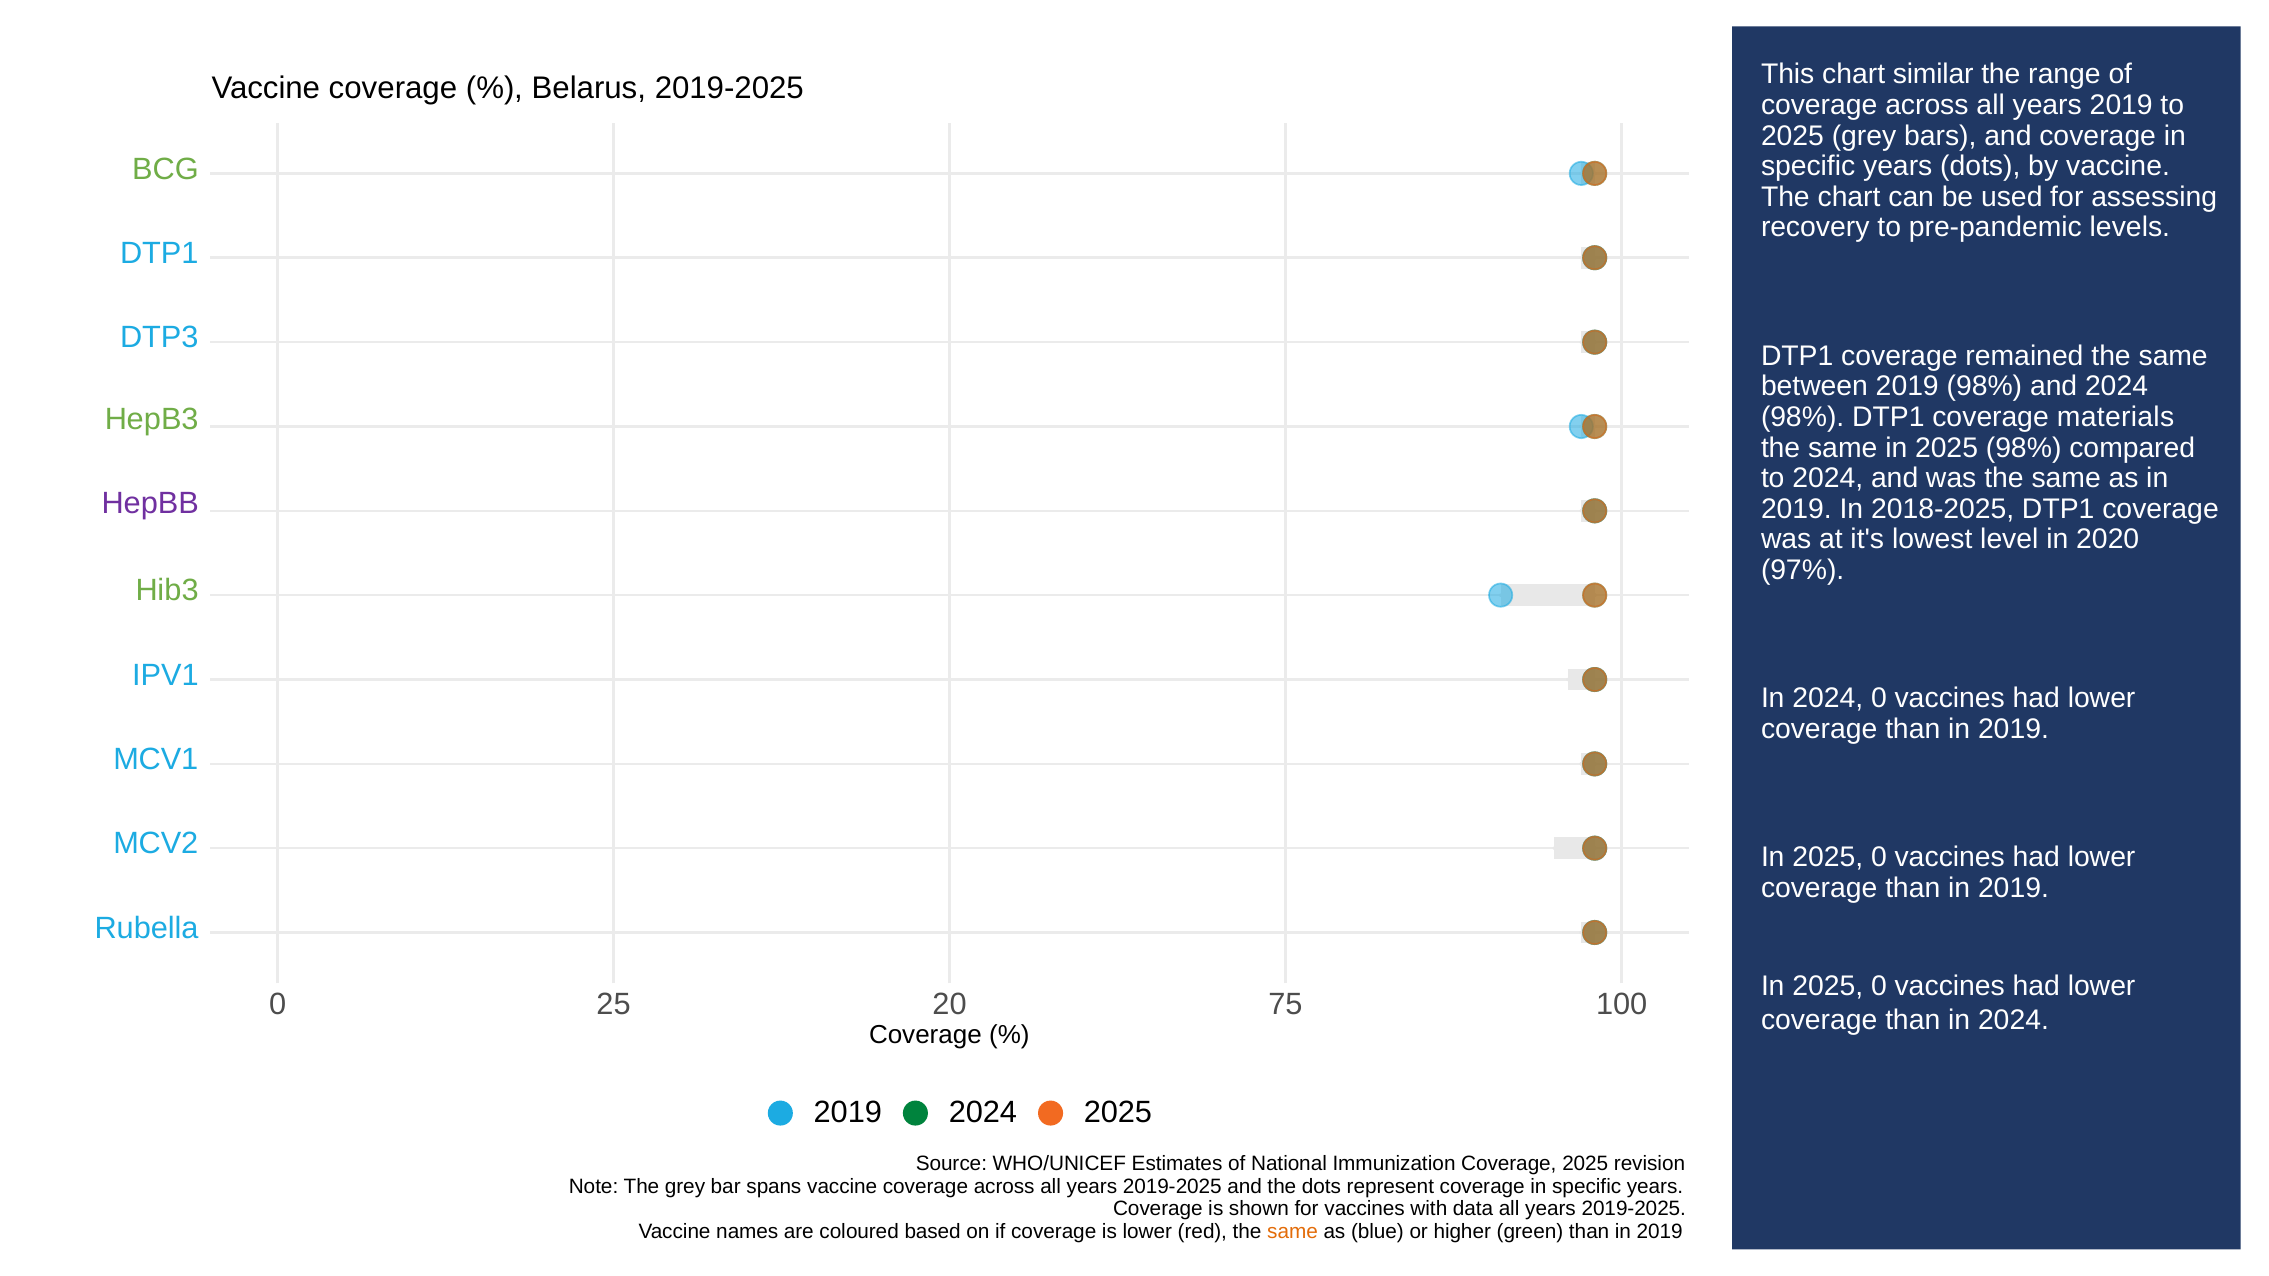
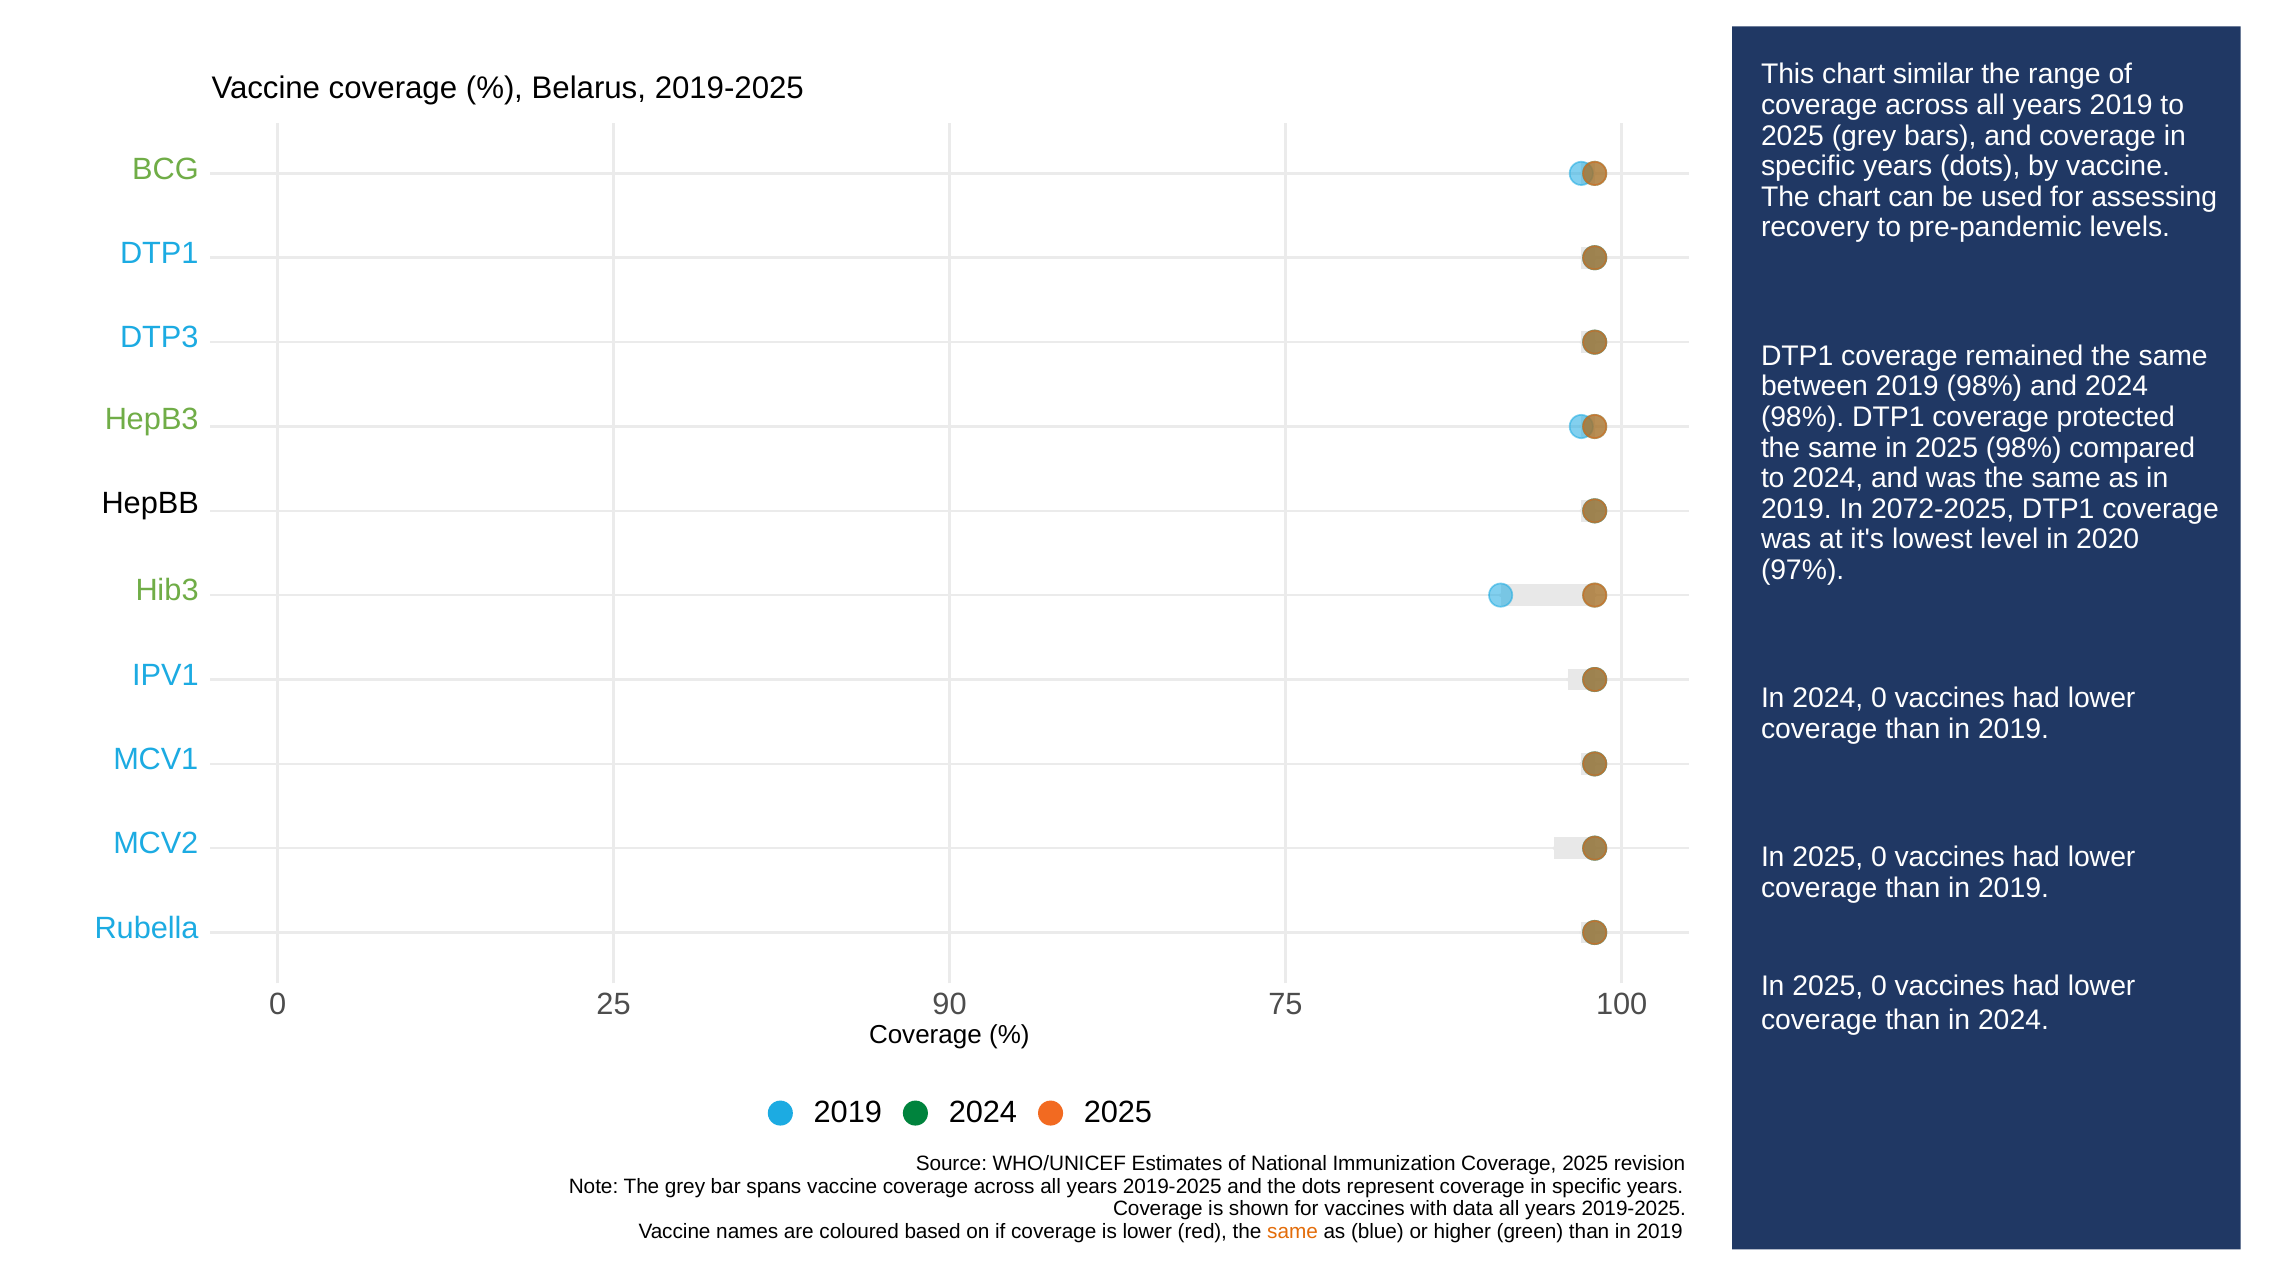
materials: materials -> protected (2116, 417)
HepBB colour: purple -> black (150, 504)
2018-2025: 2018-2025 -> 2072-2025 (1943, 509)
20: 20 -> 90 (950, 1005)
